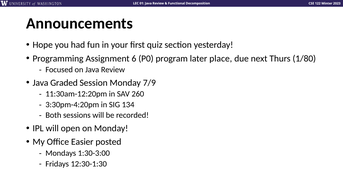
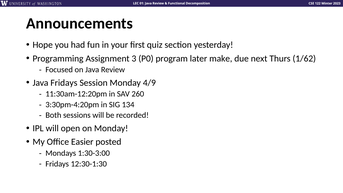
6: 6 -> 3 (134, 58)
place: place -> make (221, 58)
1/80: 1/80 -> 1/62 (304, 58)
Java Graded: Graded -> Fridays (64, 83)
7/9: 7/9 -> 4/9 (149, 83)
